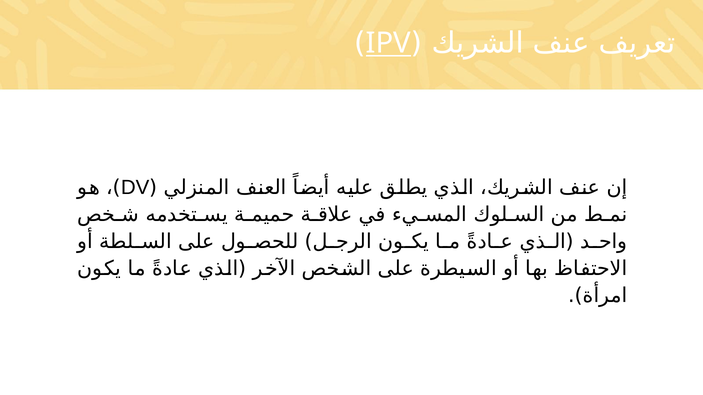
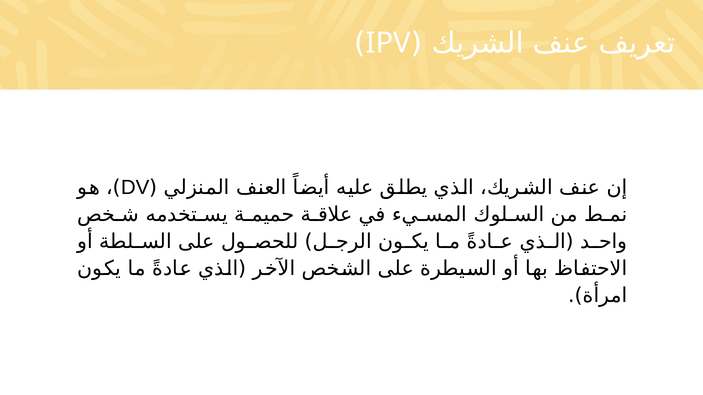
IPV underline: present -> none (388, 43)
